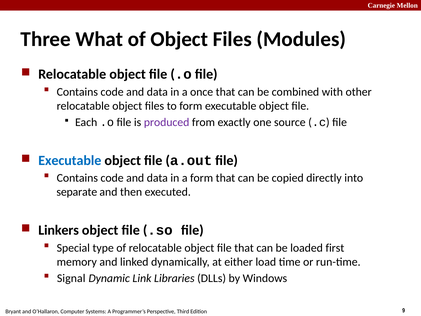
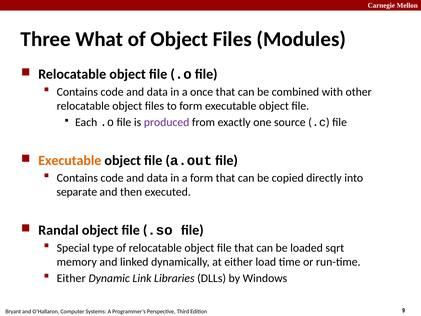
Executable colour: blue -> orange (70, 160)
Linkers: Linkers -> Randal (58, 230)
first: first -> sqrt (335, 248)
Signal: Signal -> Either (71, 278)
